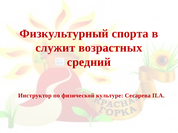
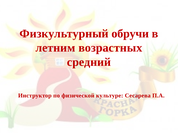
спорта: спорта -> обручи (130, 34)
служит: служит -> летним (55, 48)
